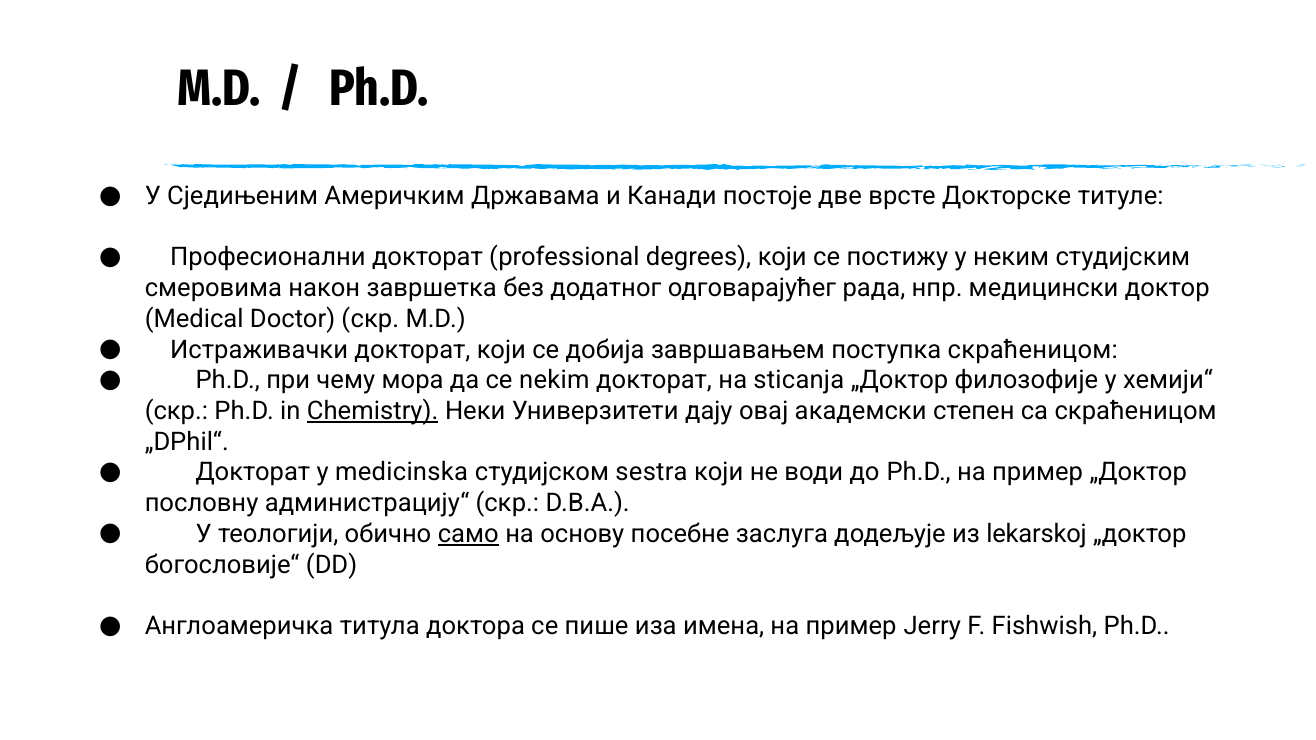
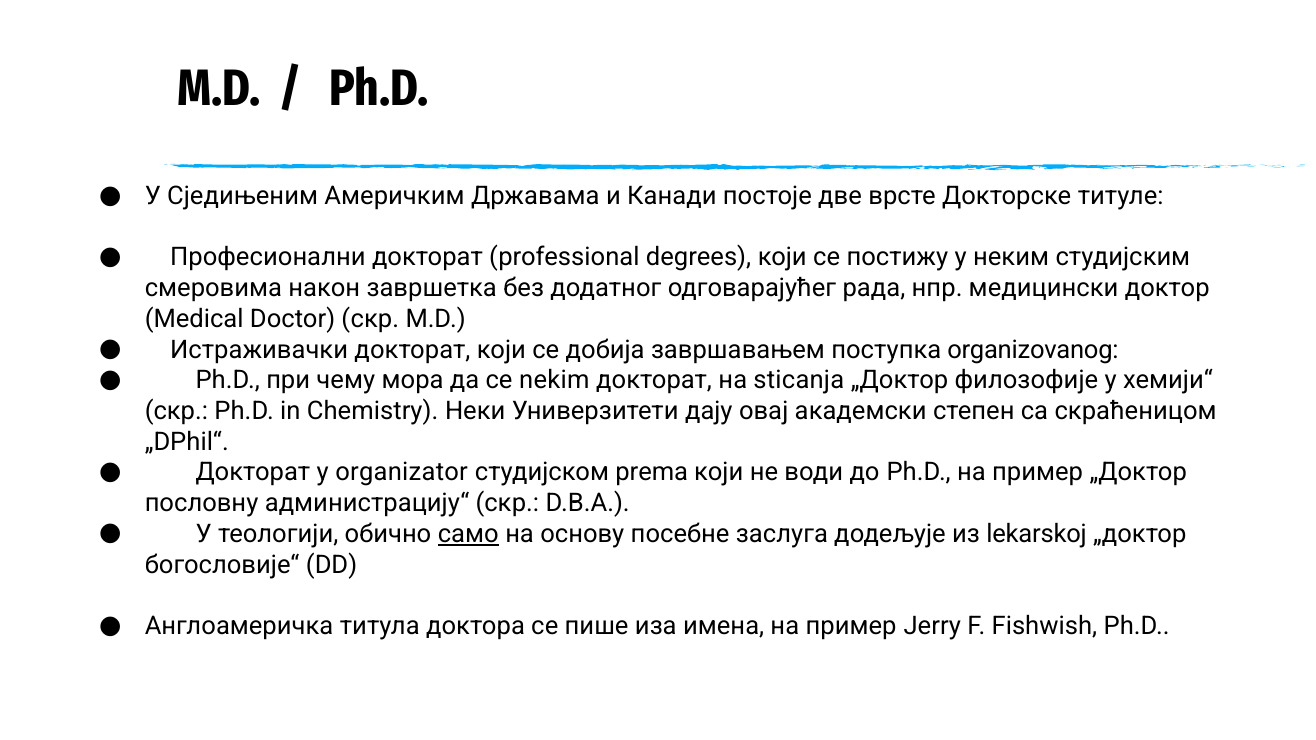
поступка скраћеницом: скраћеницом -> organizovanog (1033, 350)
Chemistry underline: present -> none (373, 411)
medicinska: medicinska -> organizator (402, 473)
sestra: sestra -> prema (652, 473)
